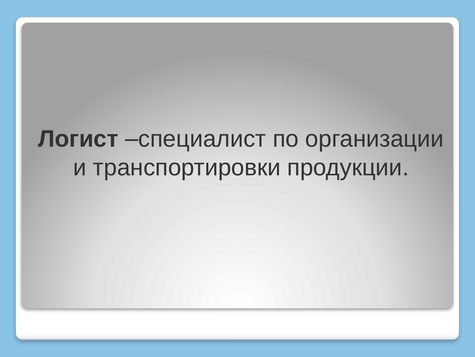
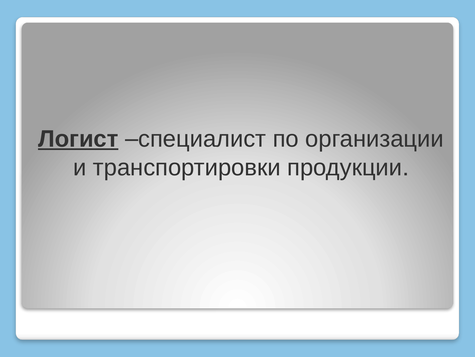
Логист underline: none -> present (78, 139)
